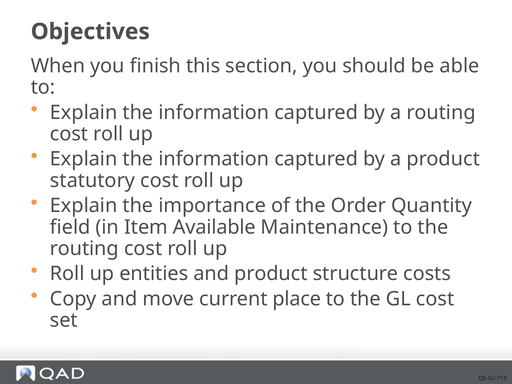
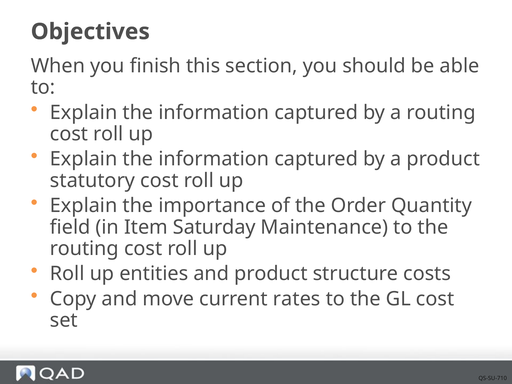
Available: Available -> Saturday (214, 227)
place: place -> rates (297, 299)
